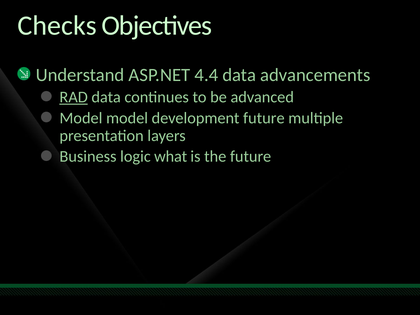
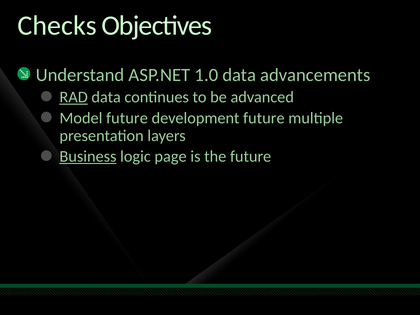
4.4: 4.4 -> 1.0 (206, 75)
Model model: model -> future (127, 118)
Business underline: none -> present (88, 157)
what: what -> page (171, 157)
